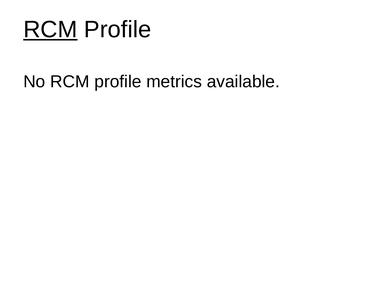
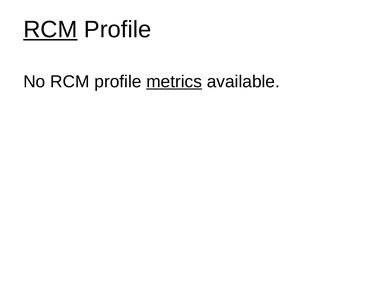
metrics underline: none -> present (174, 82)
